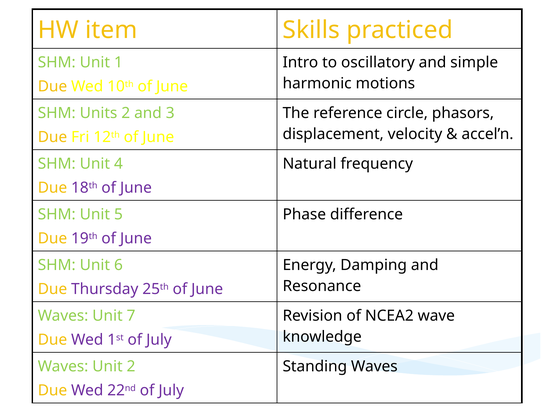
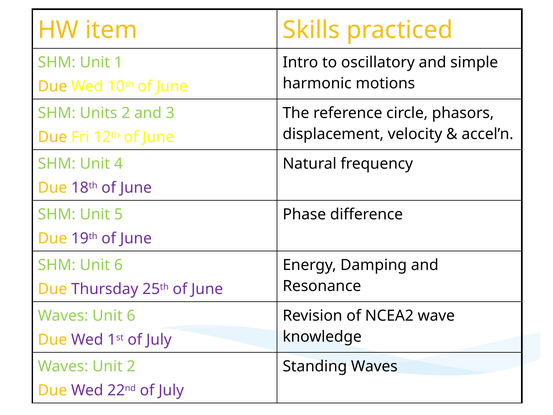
Waves Unit 7: 7 -> 6 (131, 316)
